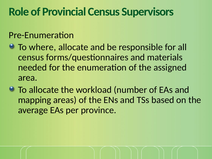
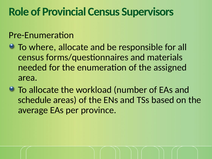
mapping: mapping -> schedule (35, 100)
